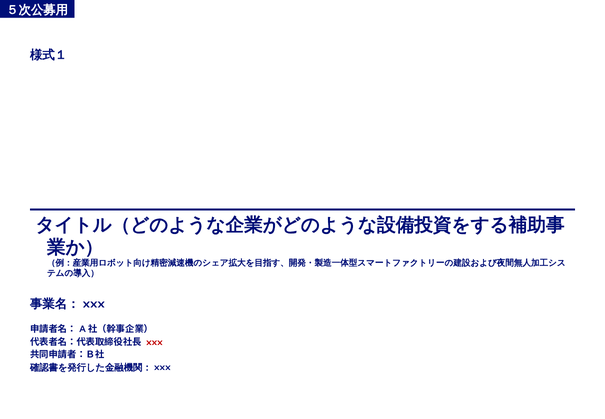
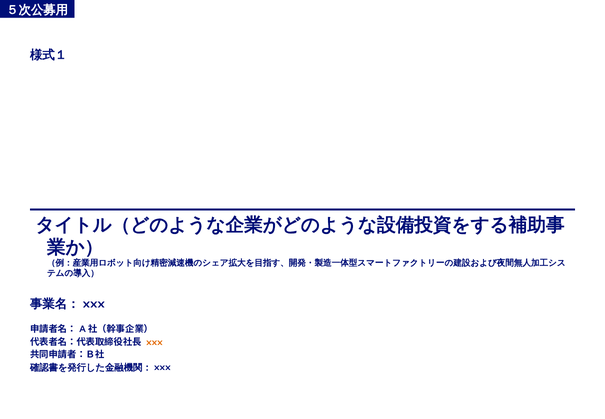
xxx colour: red -> orange (154, 342)
